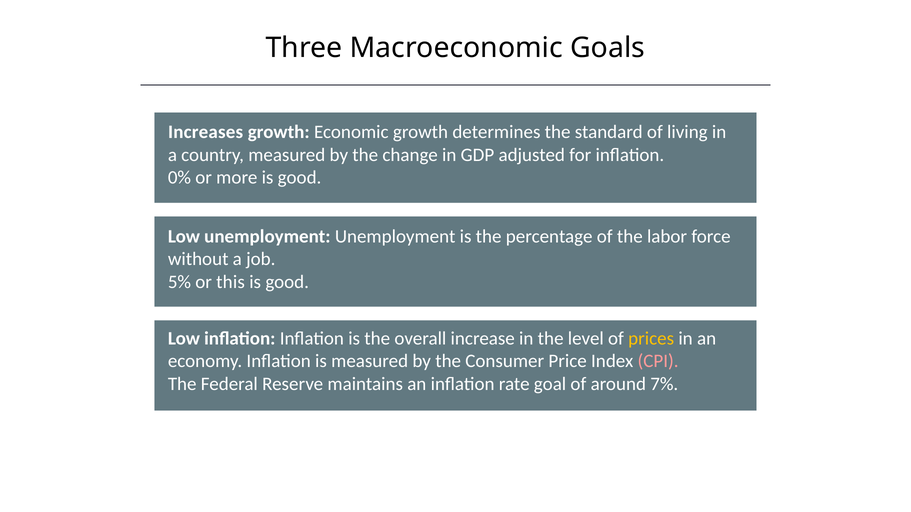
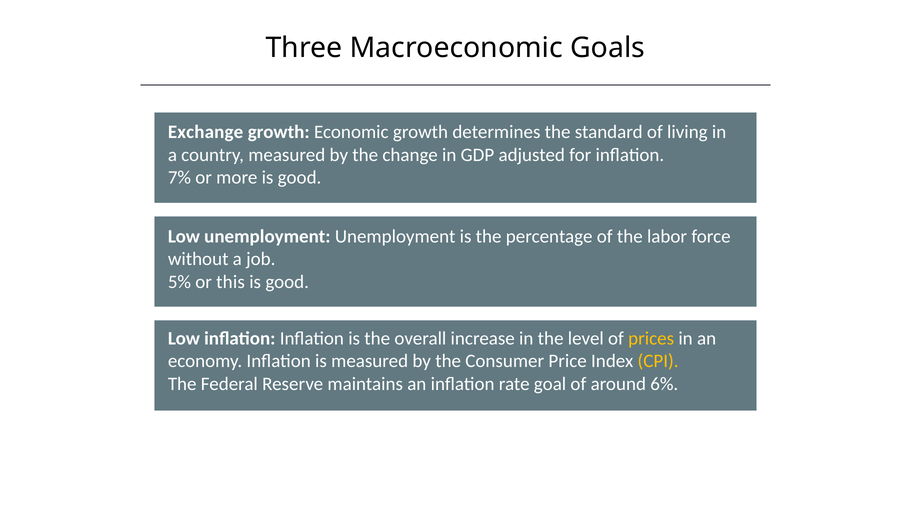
Increases: Increases -> Exchange (206, 132)
0%: 0% -> 7% (179, 178)
CPI colour: pink -> yellow (658, 362)
7%: 7% -> 6% (664, 384)
